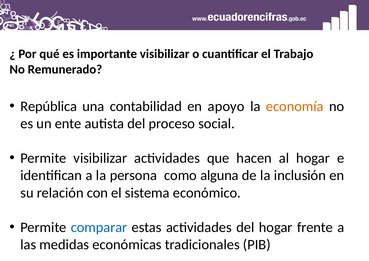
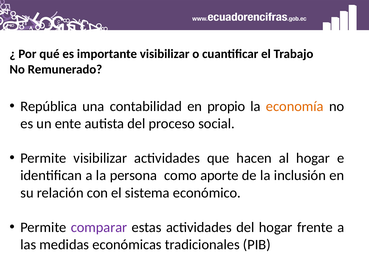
apoyo: apoyo -> propio (226, 106)
alguna: alguna -> aporte (219, 176)
comparar colour: blue -> purple (99, 227)
